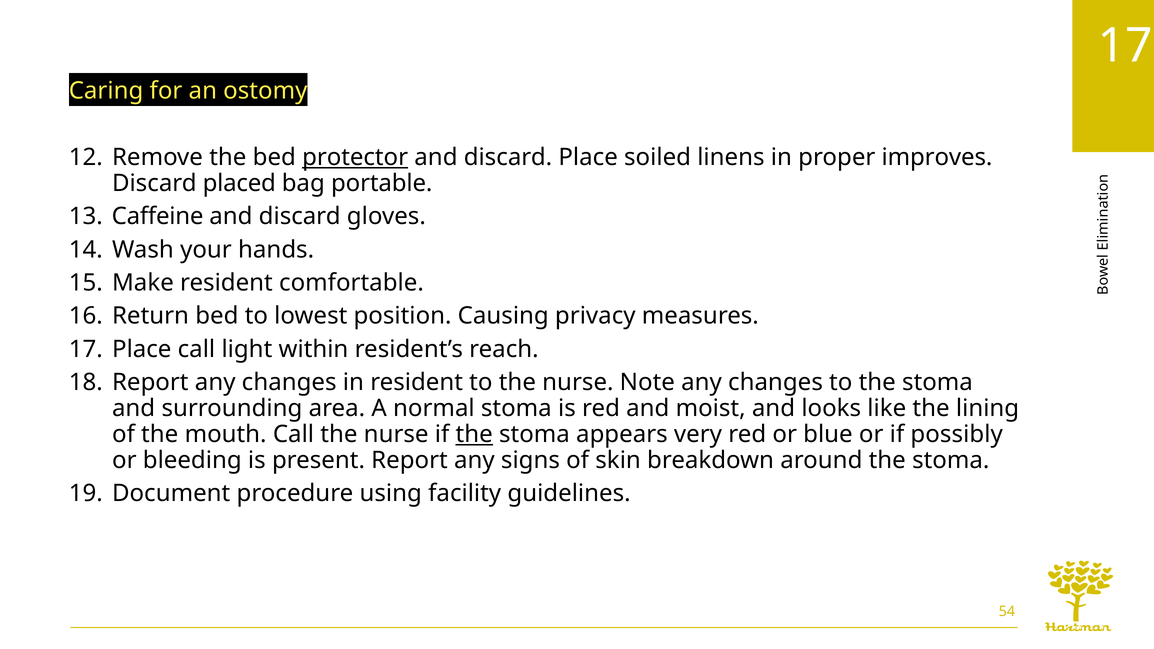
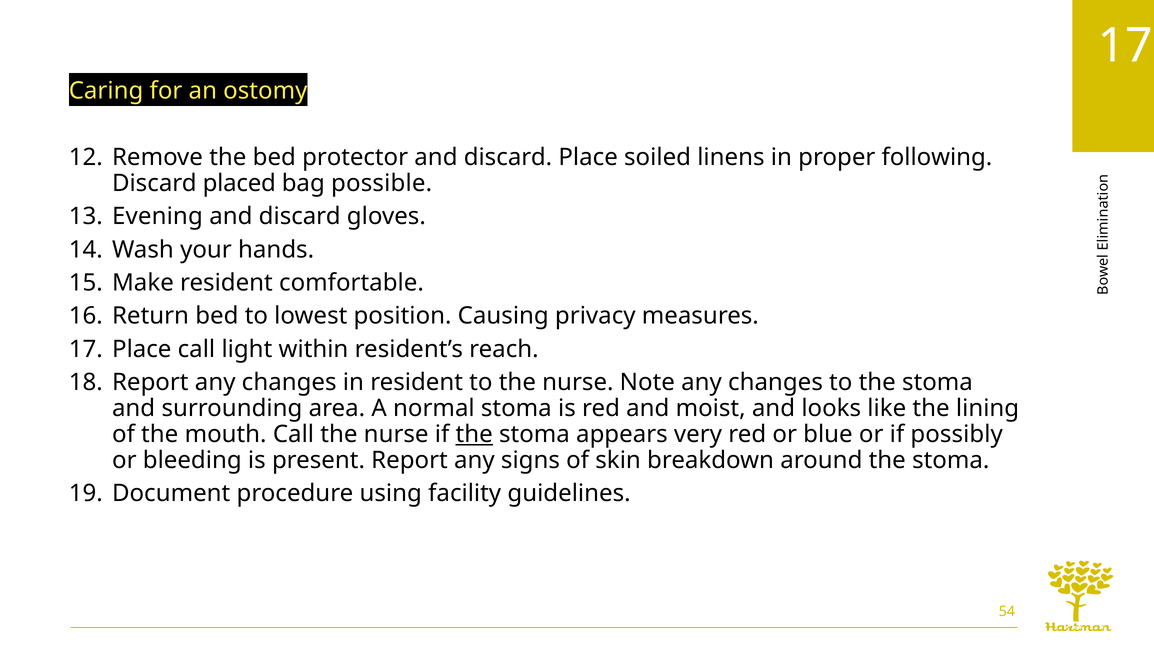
protector underline: present -> none (355, 157)
improves: improves -> following (937, 157)
portable: portable -> possible (382, 183)
Caffeine: Caffeine -> Evening (157, 217)
